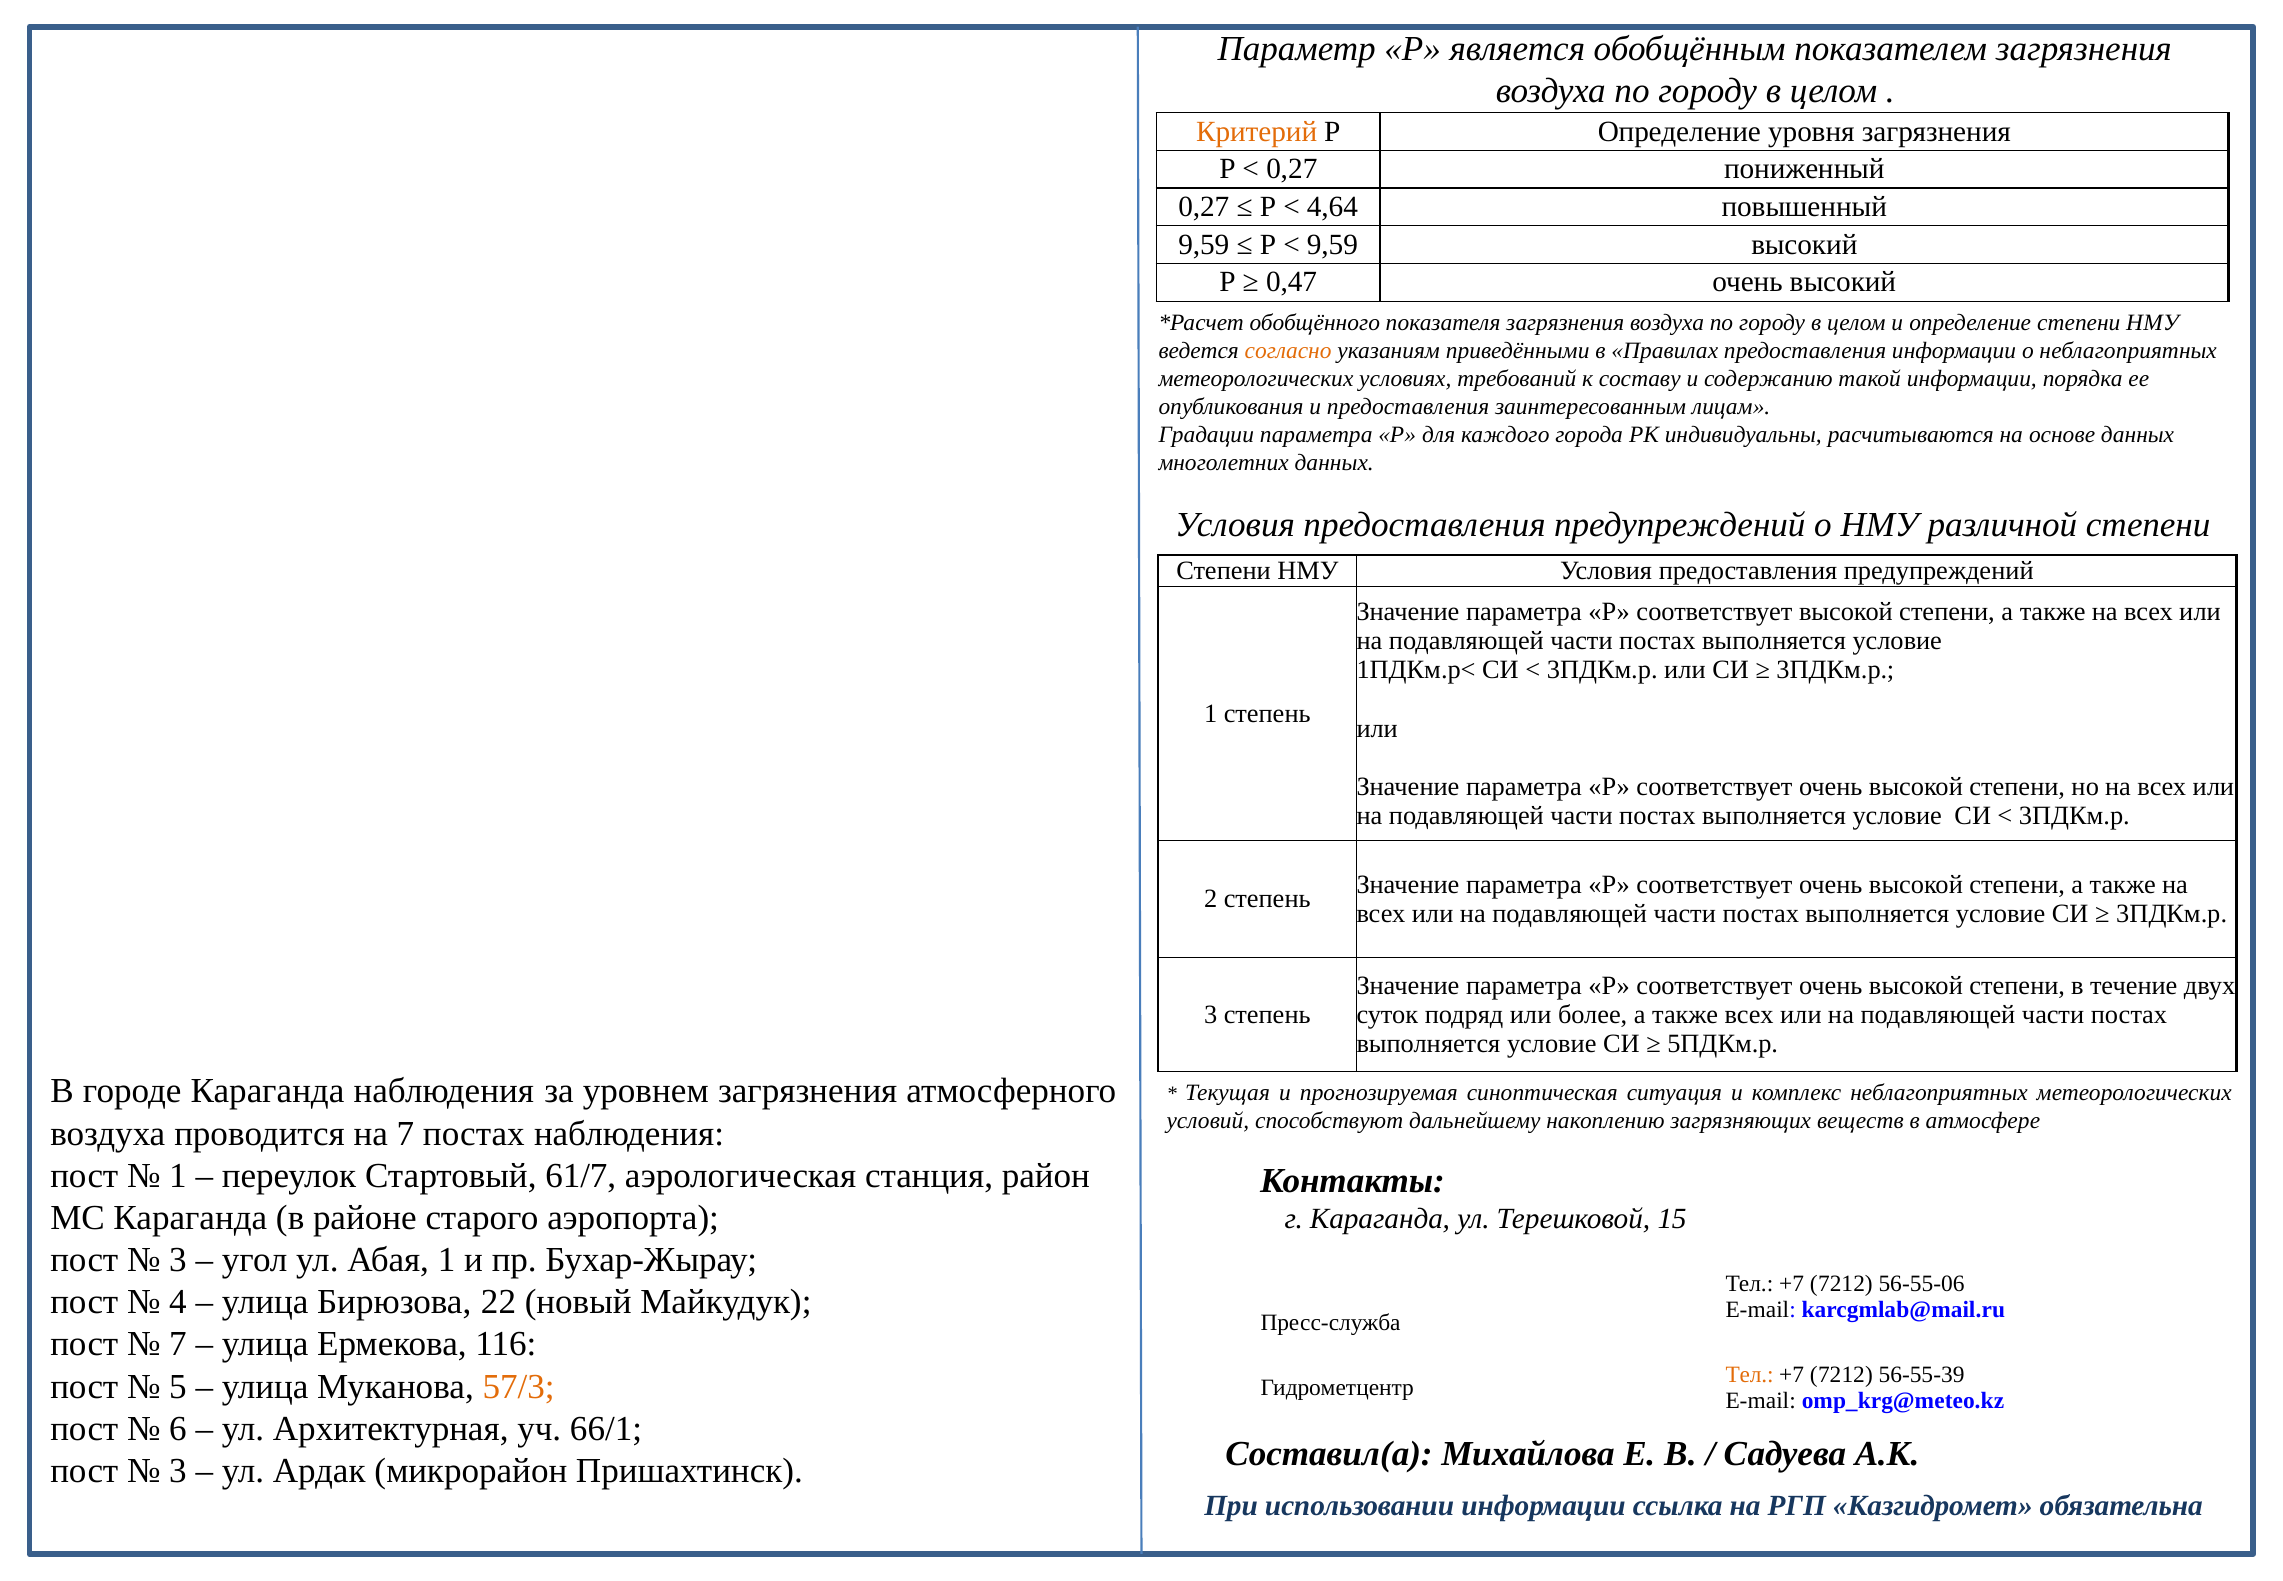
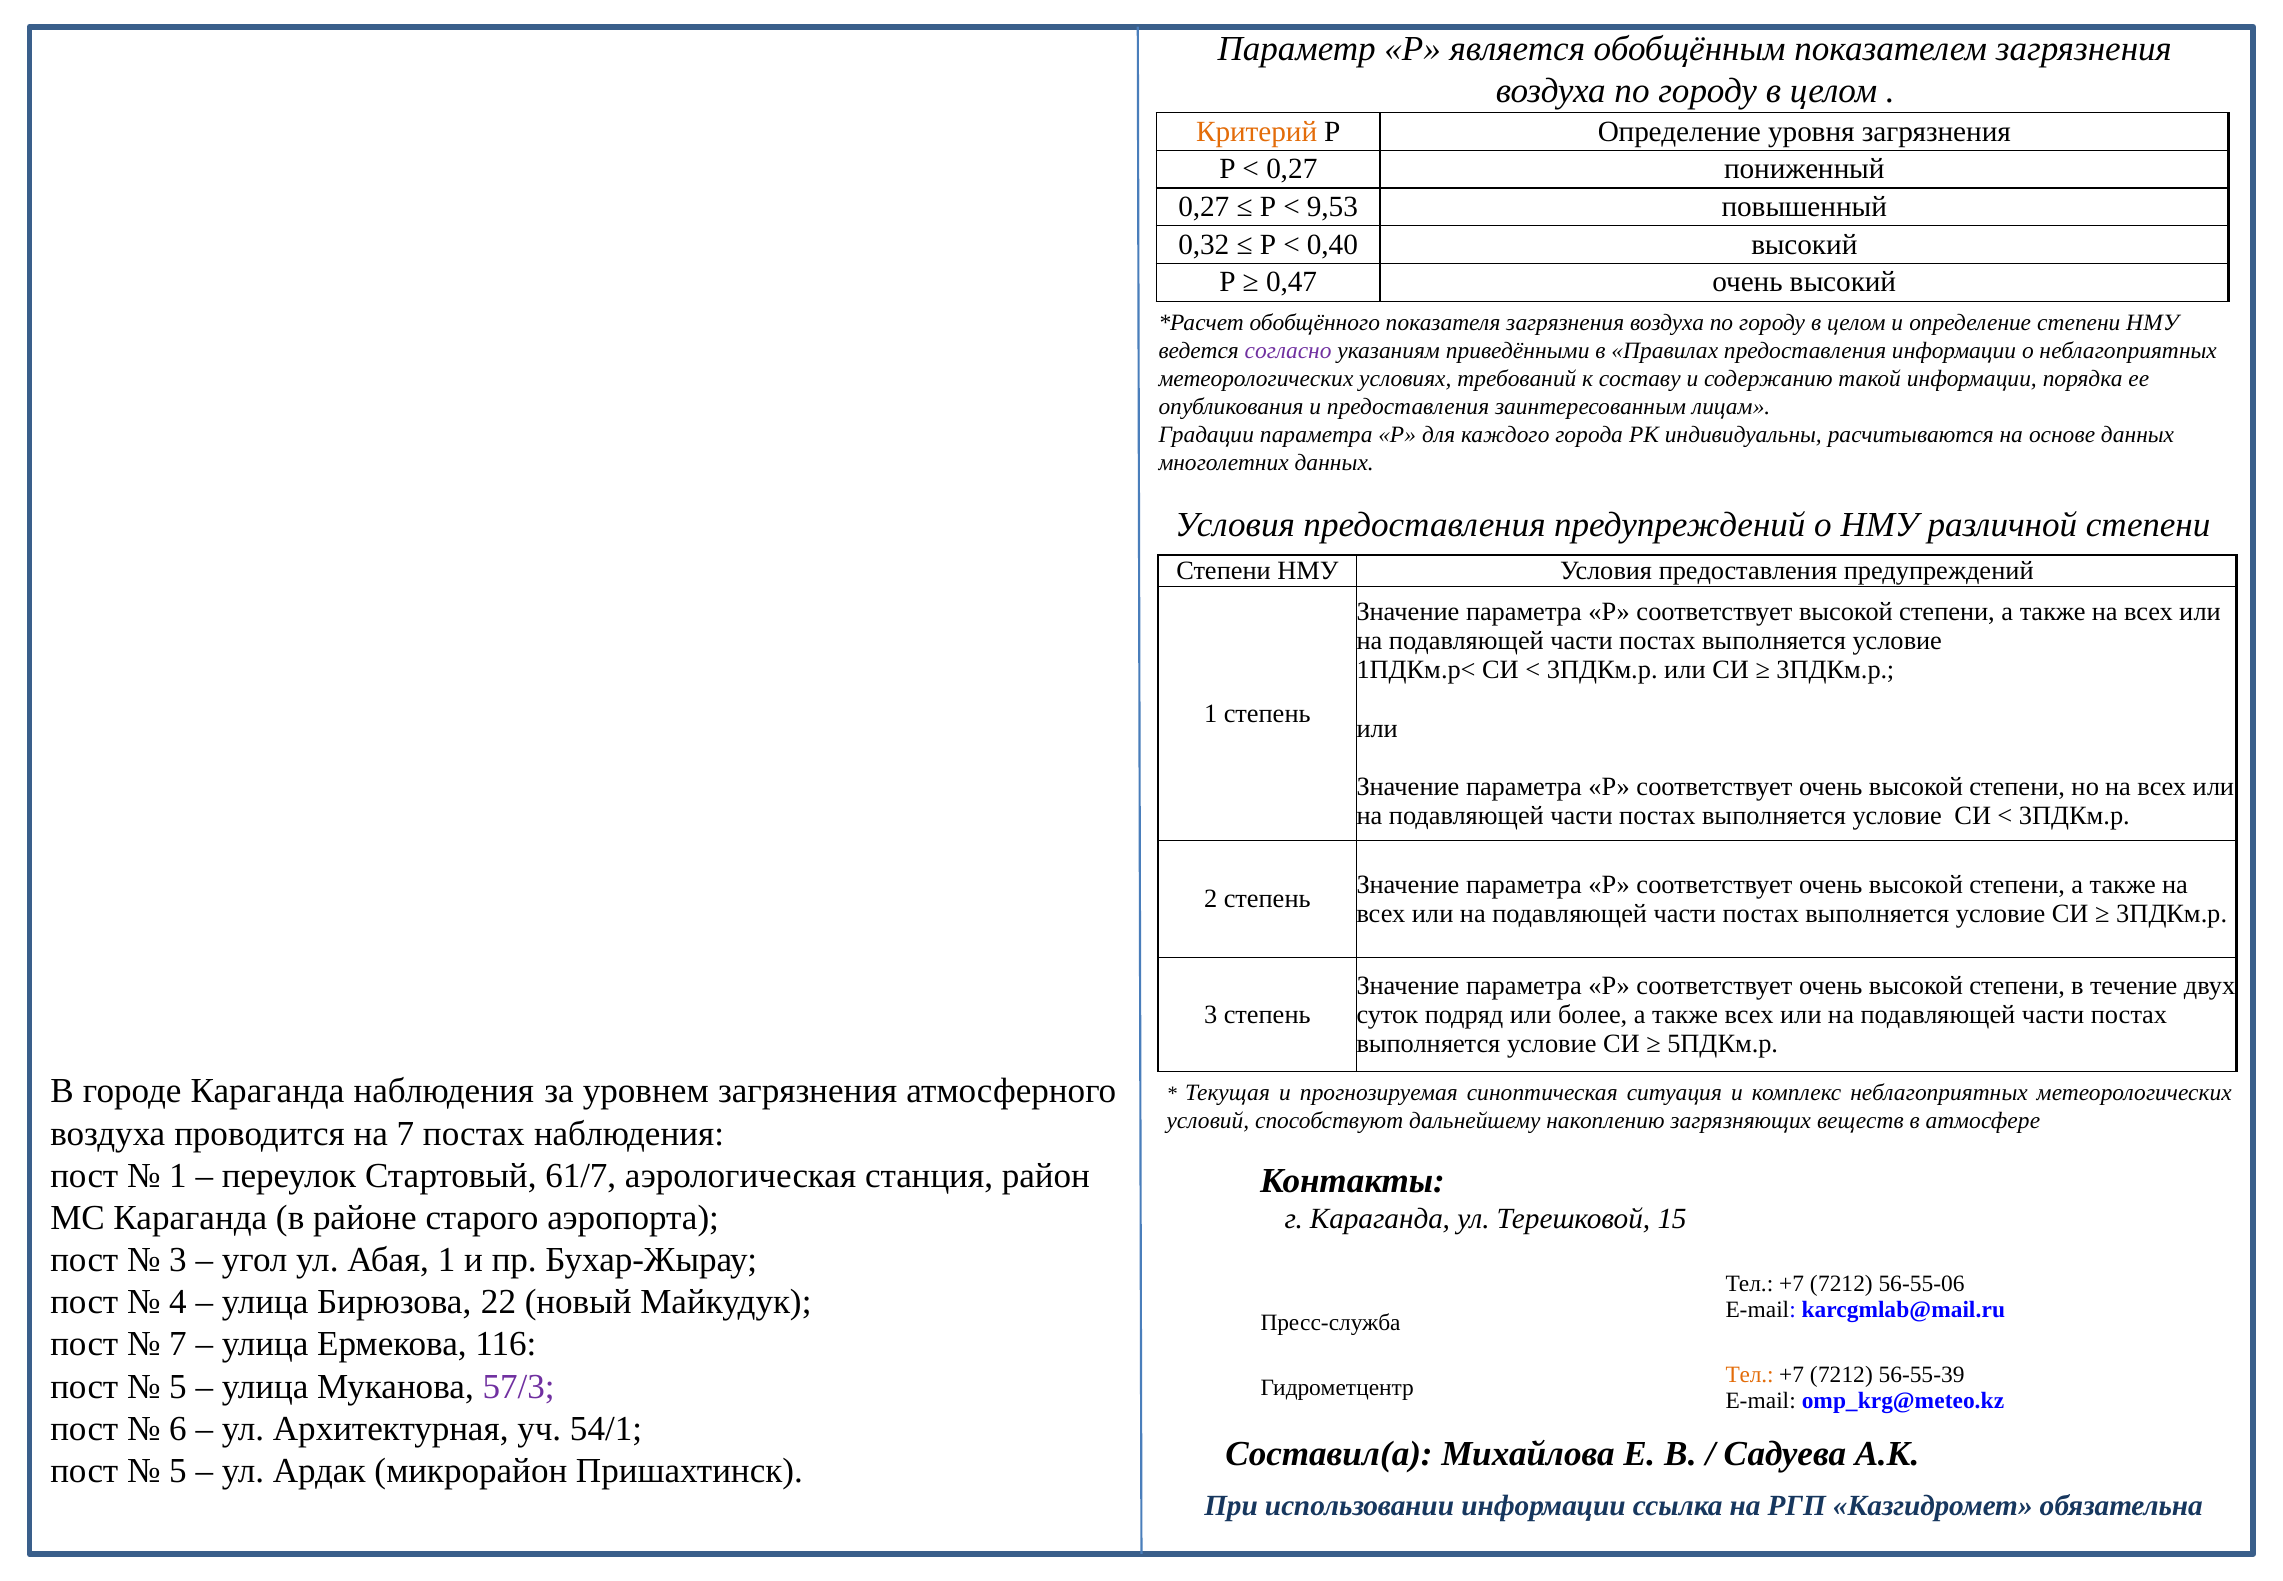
4,64: 4,64 -> 9,53 (1332, 207)
9,59: 9,59 -> 0,32 (1204, 244)
9,59: 9,59 -> 0,40 (1332, 244)
согласно colour: orange -> purple (1288, 351)
57/3 colour: orange -> purple (519, 1386)
66/1: 66/1 -> 54/1 (606, 1428)
3: 3 -> 5 (178, 1470)
